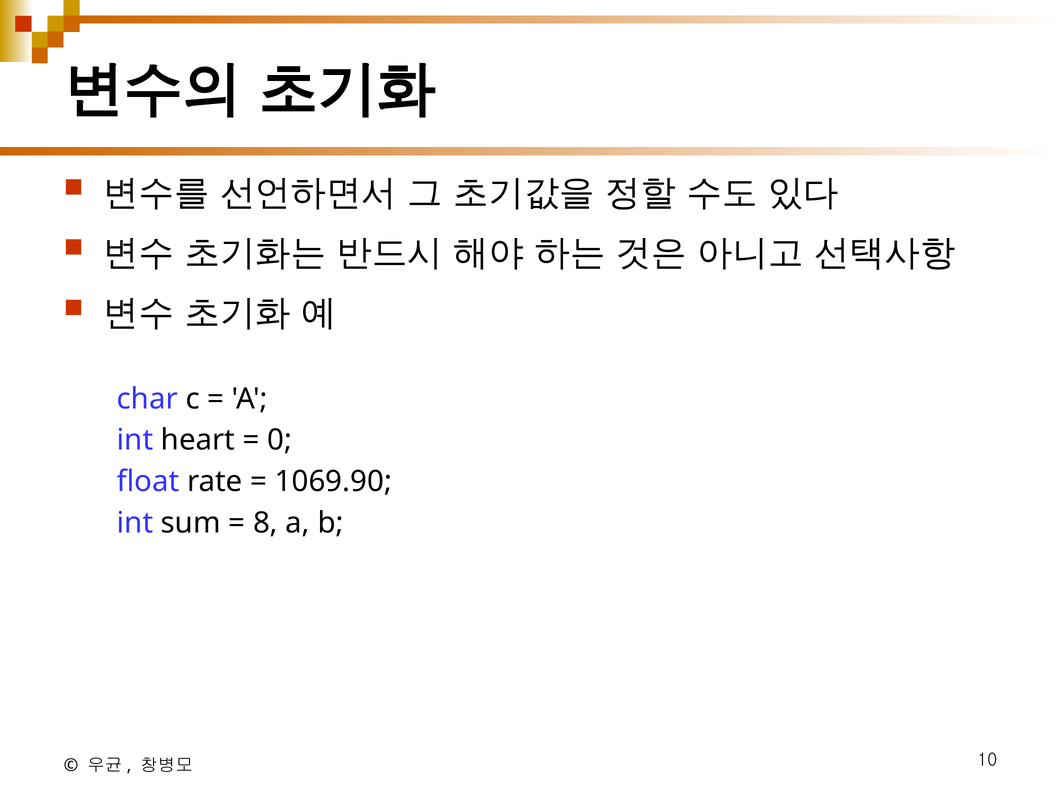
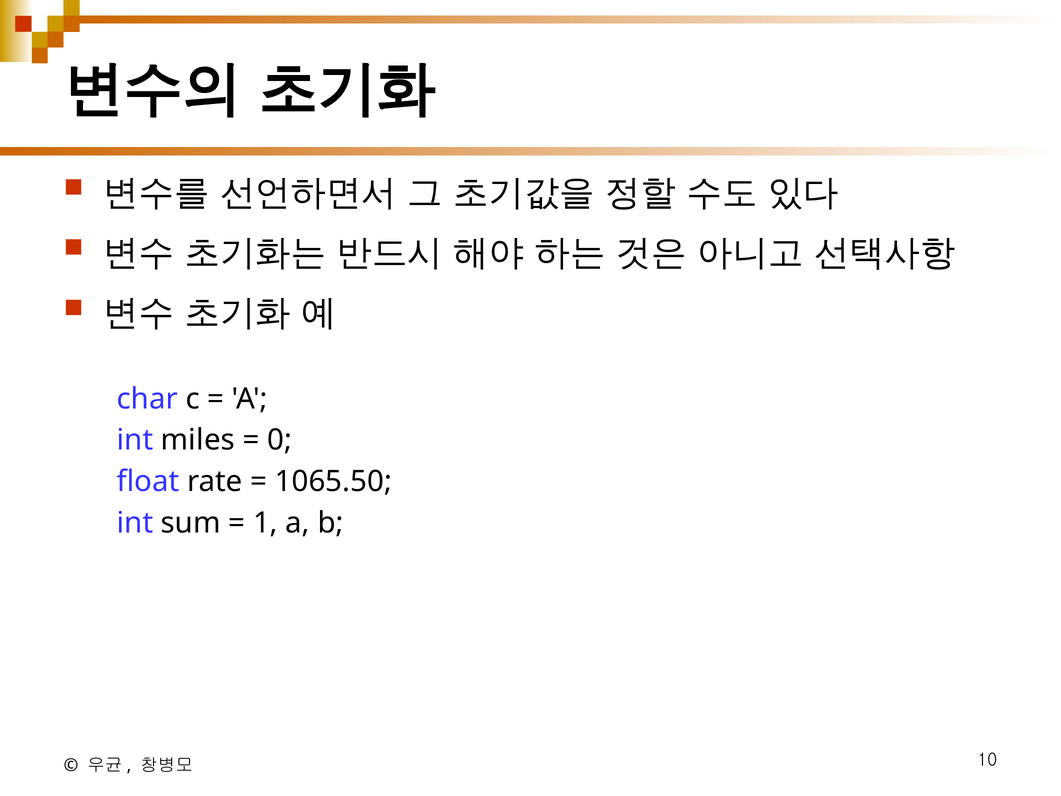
heart: heart -> miles (198, 440)
1069.90: 1069.90 -> 1065.50 (333, 481)
8: 8 -> 1 (265, 523)
